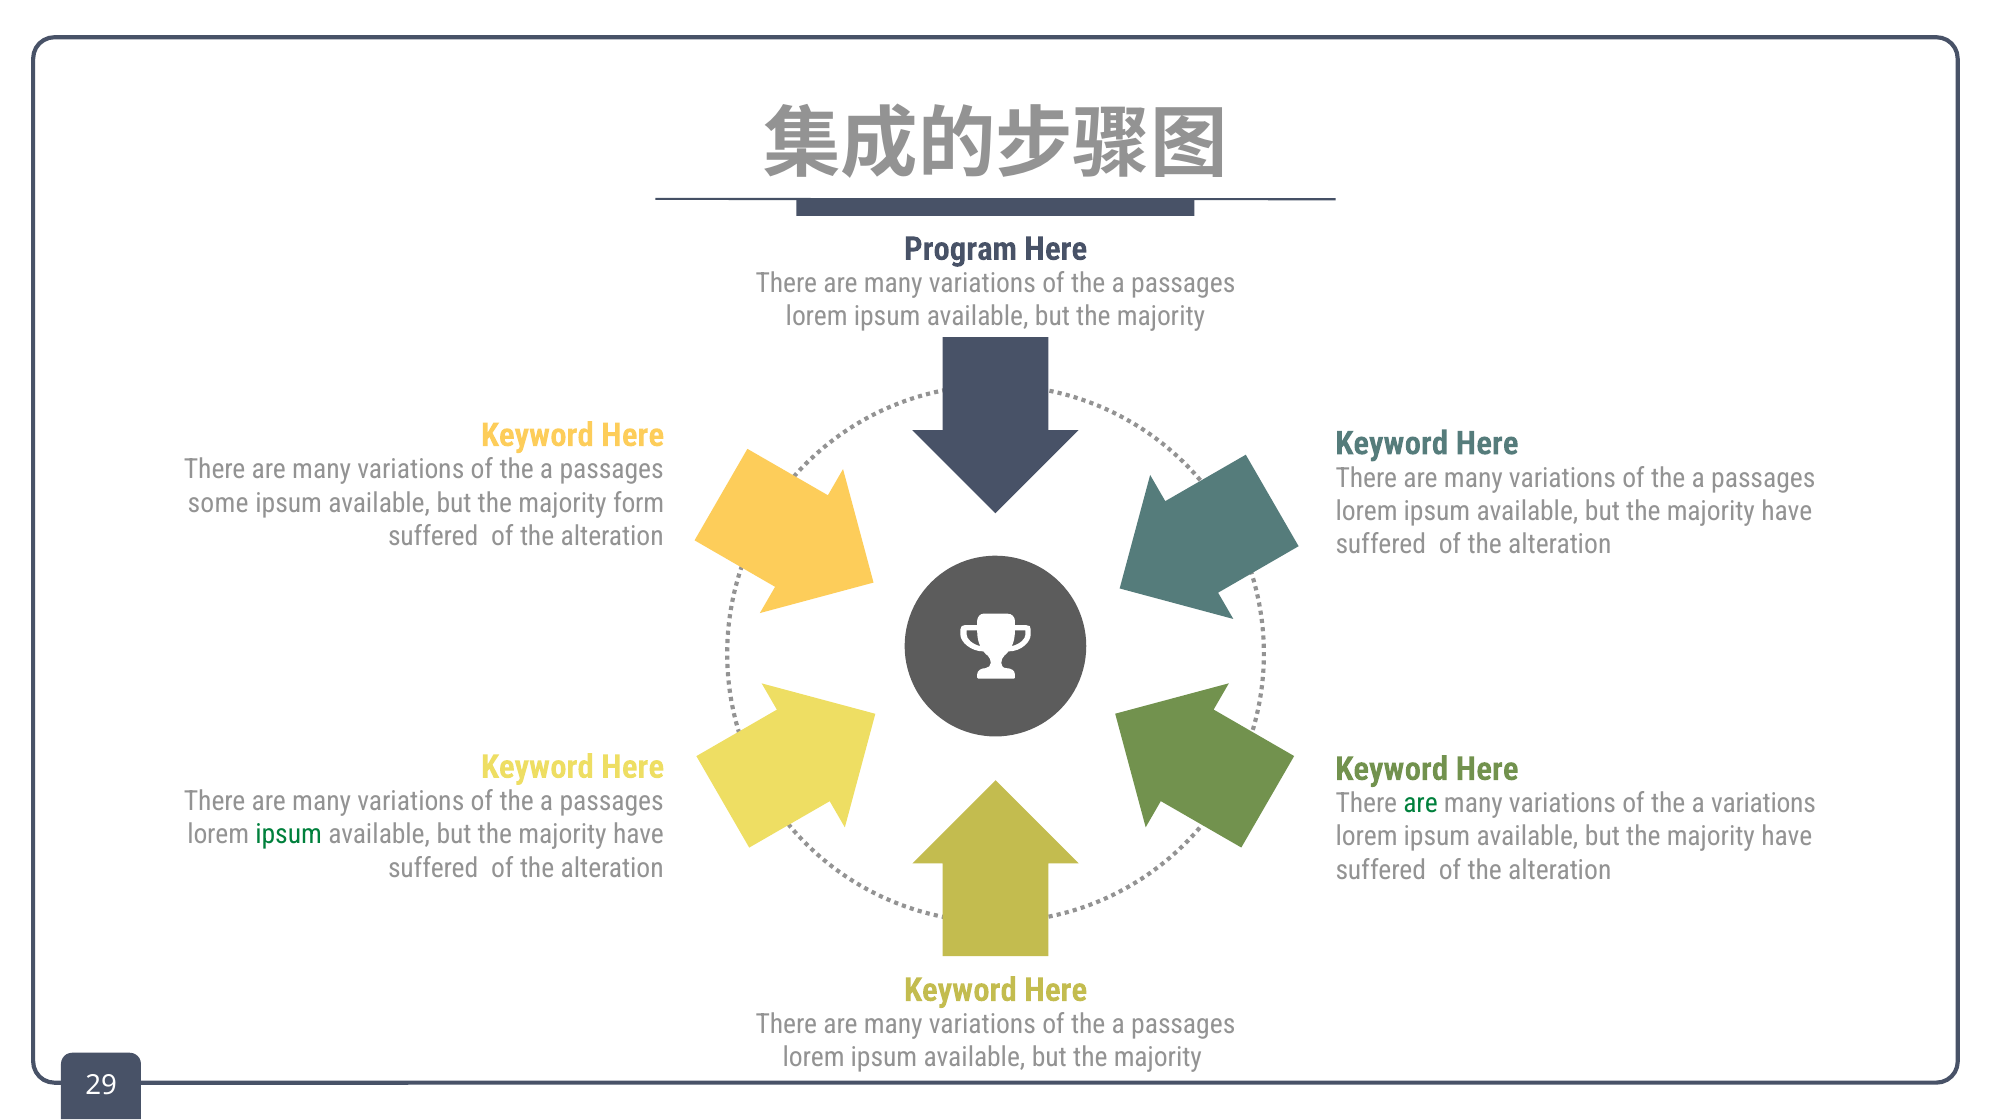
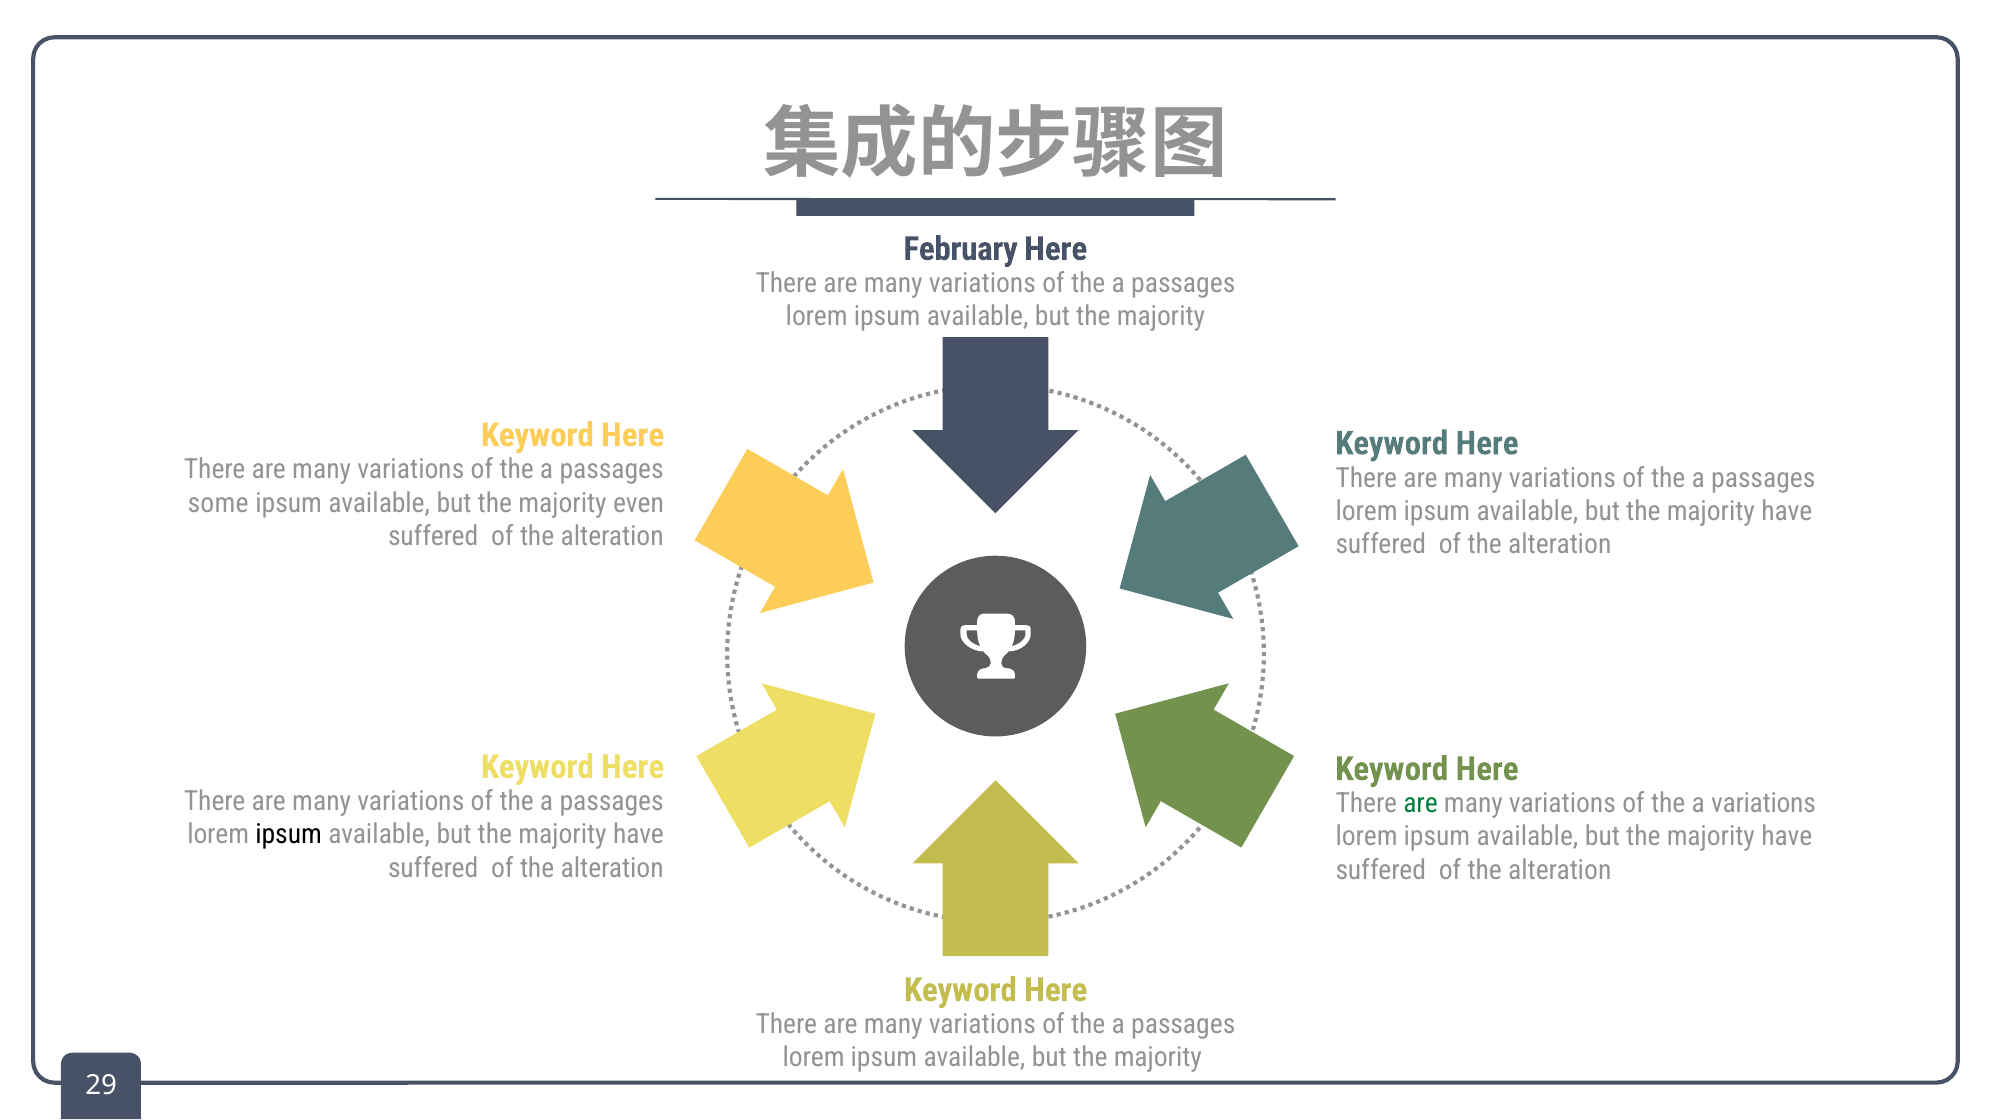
Program: Program -> February (961, 249)
form: form -> even (638, 503)
ipsum colour: green -> black (289, 835)
